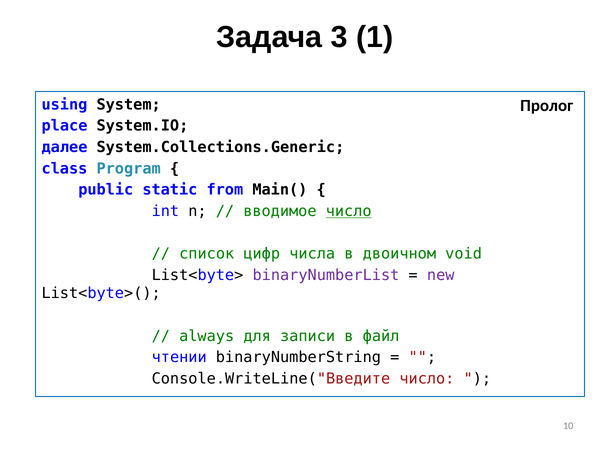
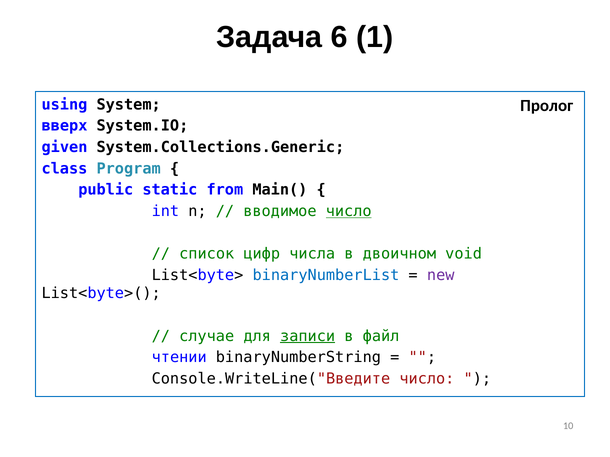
3: 3 -> 6 (339, 37)
place: place -> вверх (65, 126)
далее: далее -> given (65, 147)
binaryNumberList colour: purple -> blue (326, 275)
always: always -> случае (207, 336)
записи underline: none -> present (308, 336)
